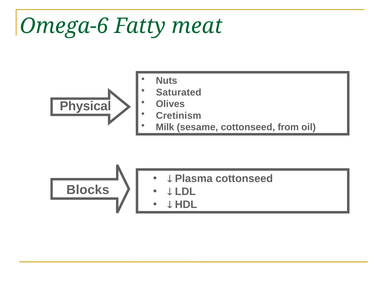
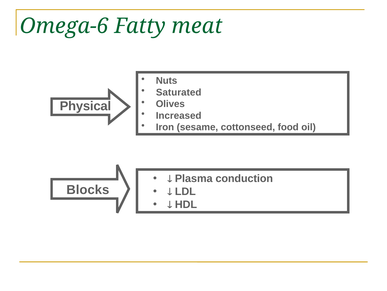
Cretinism: Cretinism -> Increased (179, 115)
Milk: Milk -> Iron (165, 127)
from: from -> food (288, 127)
Plasma cottonseed: cottonseed -> conduction (244, 178)
